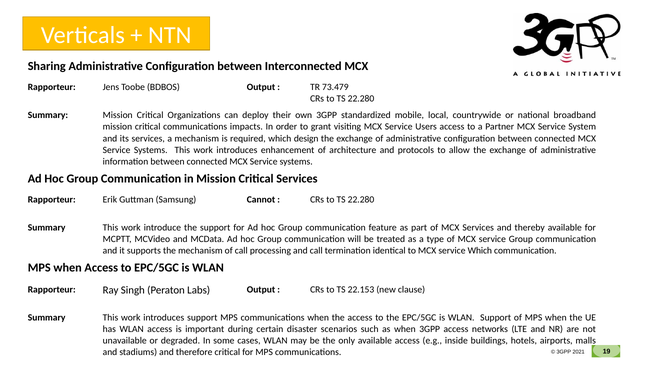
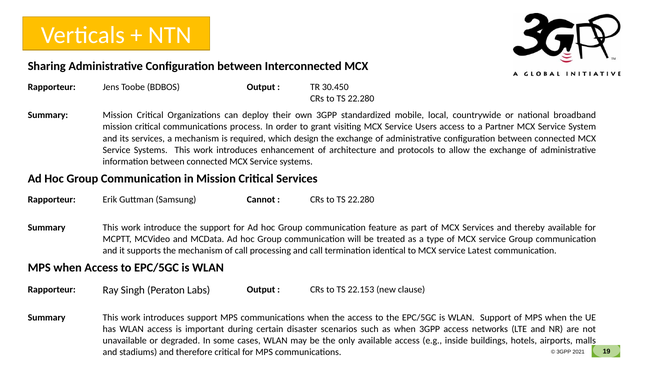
73.479: 73.479 -> 30.450 (335, 87)
impacts: impacts -> process (246, 127)
service Which: Which -> Latest (480, 250)
